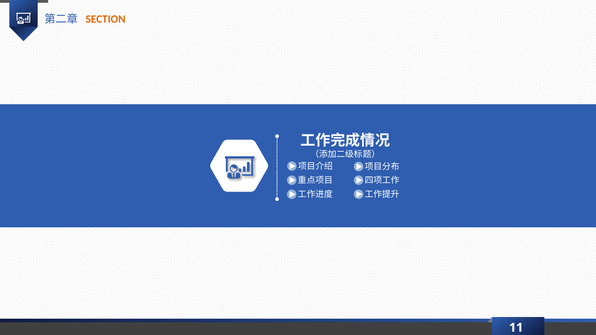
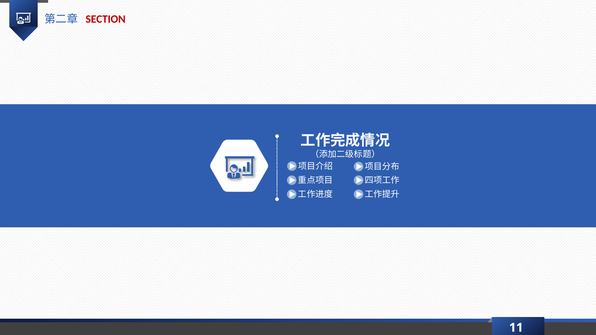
SECTION colour: orange -> red (106, 19)
